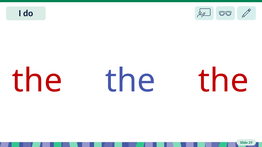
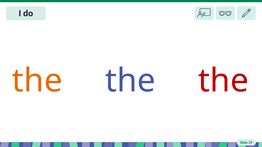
the colour: red -> orange (37, 81)
